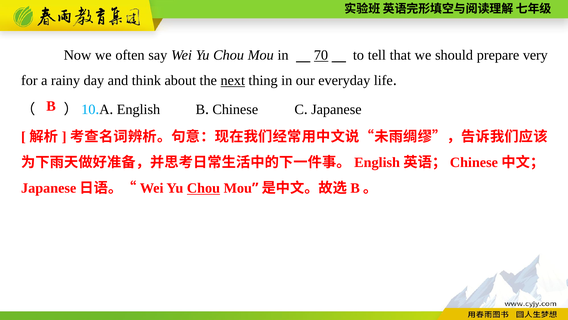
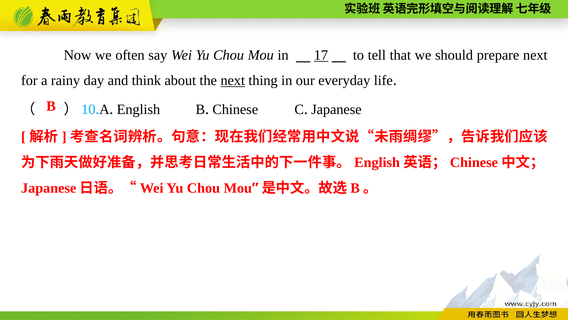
70: 70 -> 17 (321, 55)
prepare very: very -> next (535, 55)
Chou underline: present -> none (203, 188)
